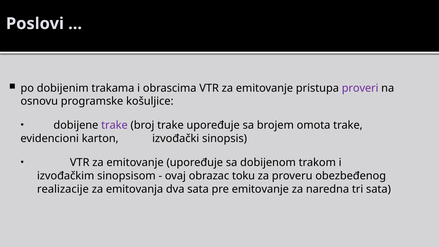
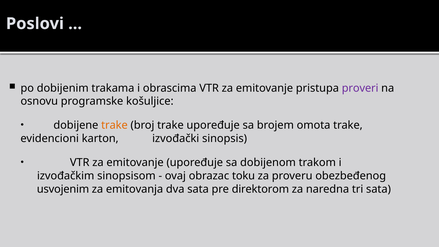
trake colour: purple -> orange (114, 125)
realizacije: realizacije -> usvojenim (63, 189)
pre emitovanje: emitovanje -> direktorom (260, 189)
